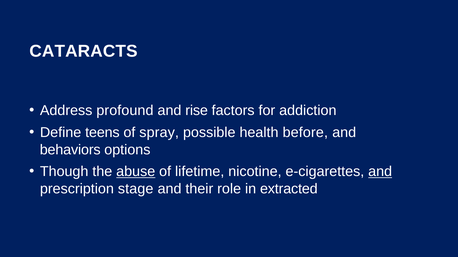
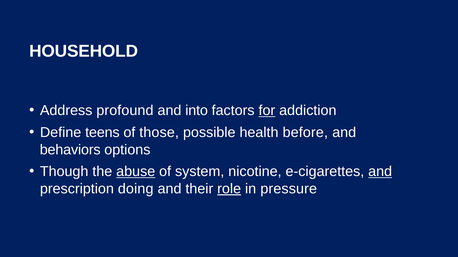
CATARACTS: CATARACTS -> HOUSEHOLD (84, 51)
rise: rise -> into (197, 111)
for underline: none -> present (267, 111)
spray: spray -> those (159, 133)
lifetime: lifetime -> system (200, 172)
stage: stage -> doing (136, 189)
role underline: none -> present (229, 189)
extracted: extracted -> pressure (289, 189)
